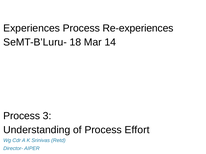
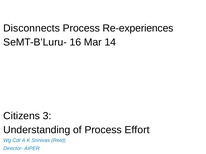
Experiences: Experiences -> Disconnects (32, 28)
18: 18 -> 16 (75, 42)
Process: Process -> Citizens (22, 116)
